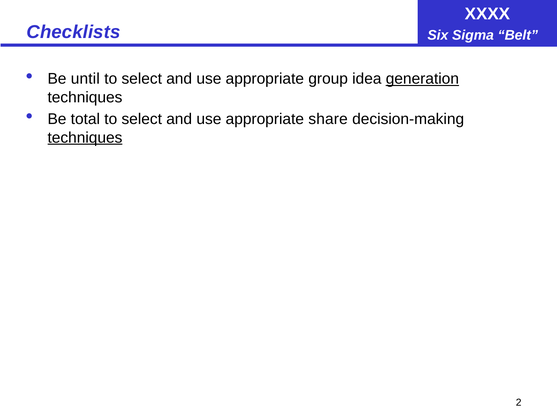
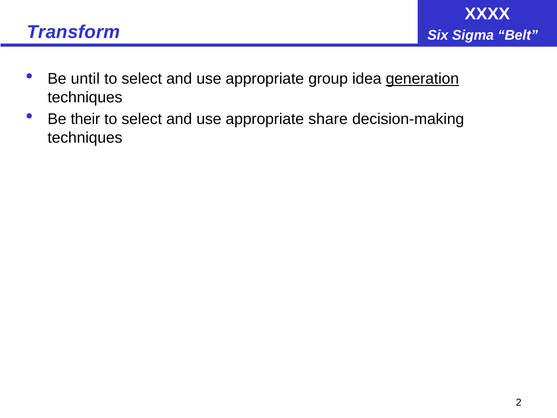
Checklists: Checklists -> Transform (73, 32)
total: total -> their (85, 119)
techniques underline: present -> none (85, 138)
